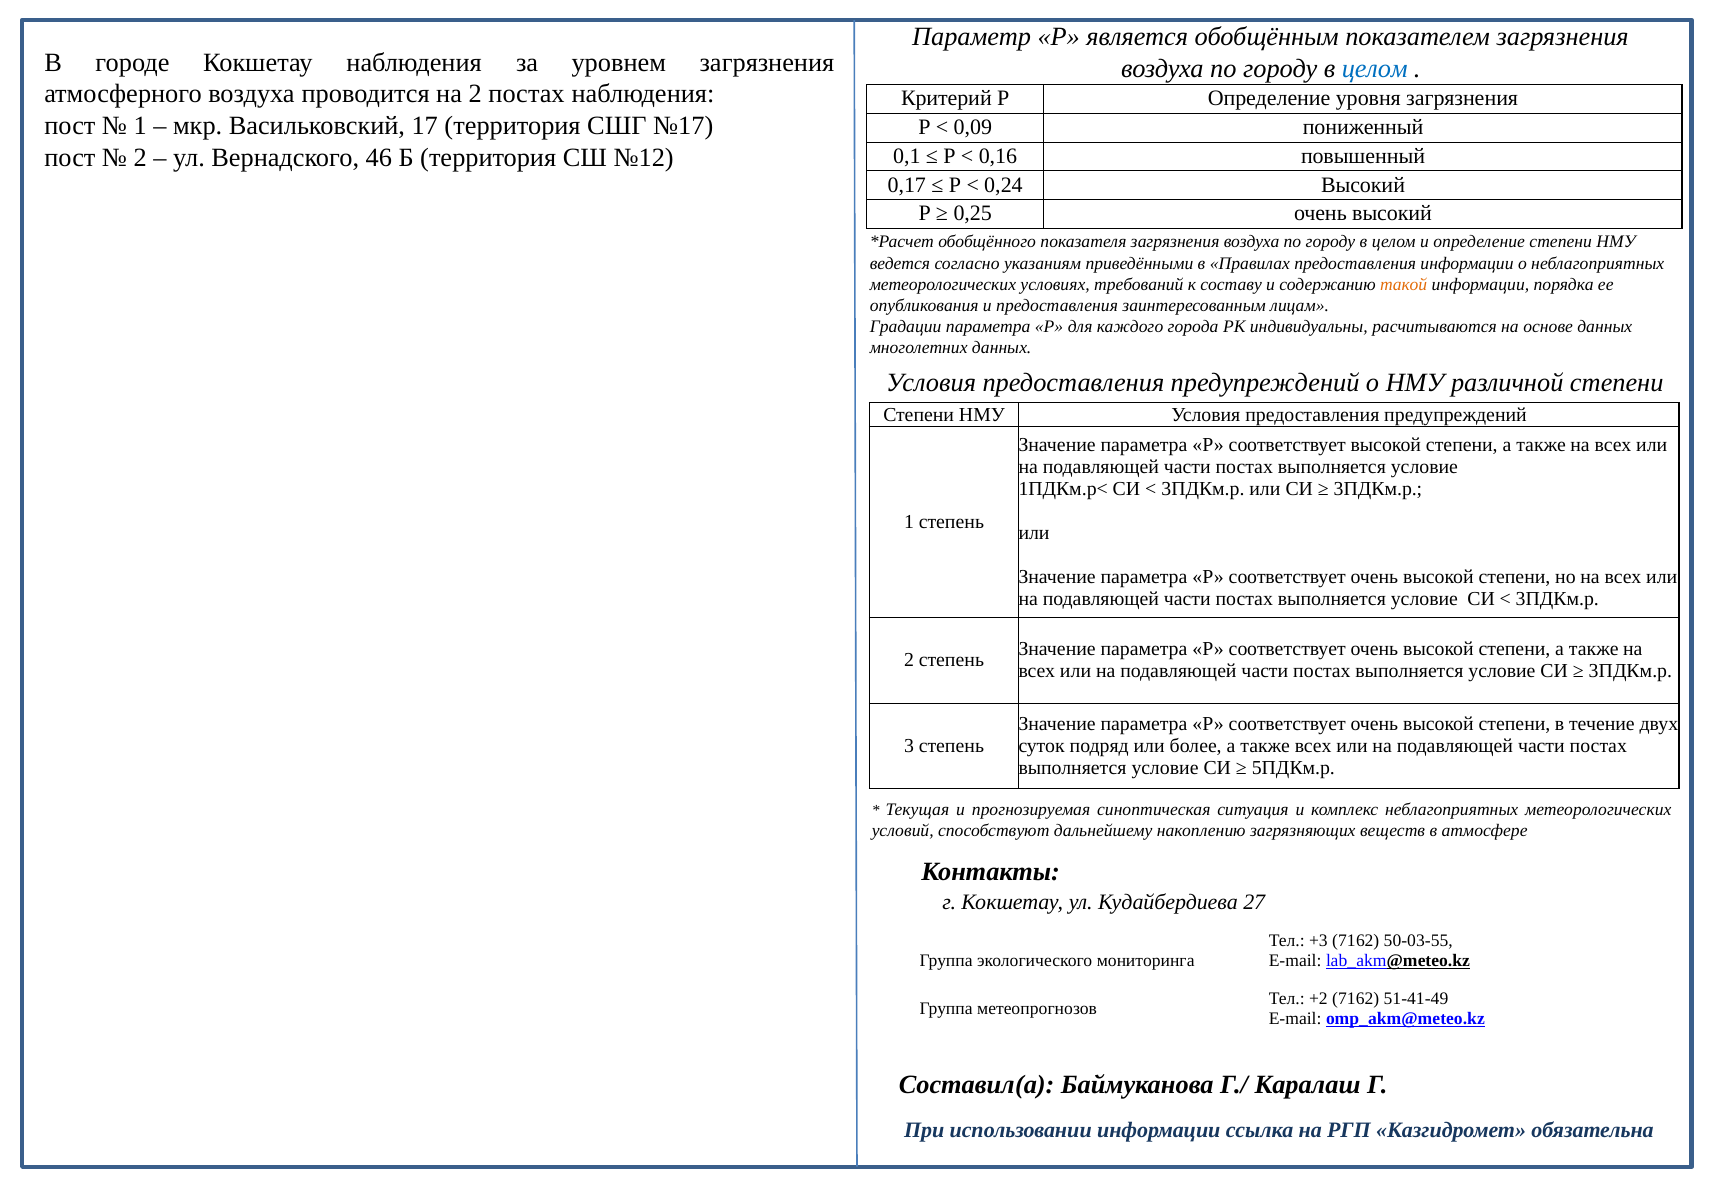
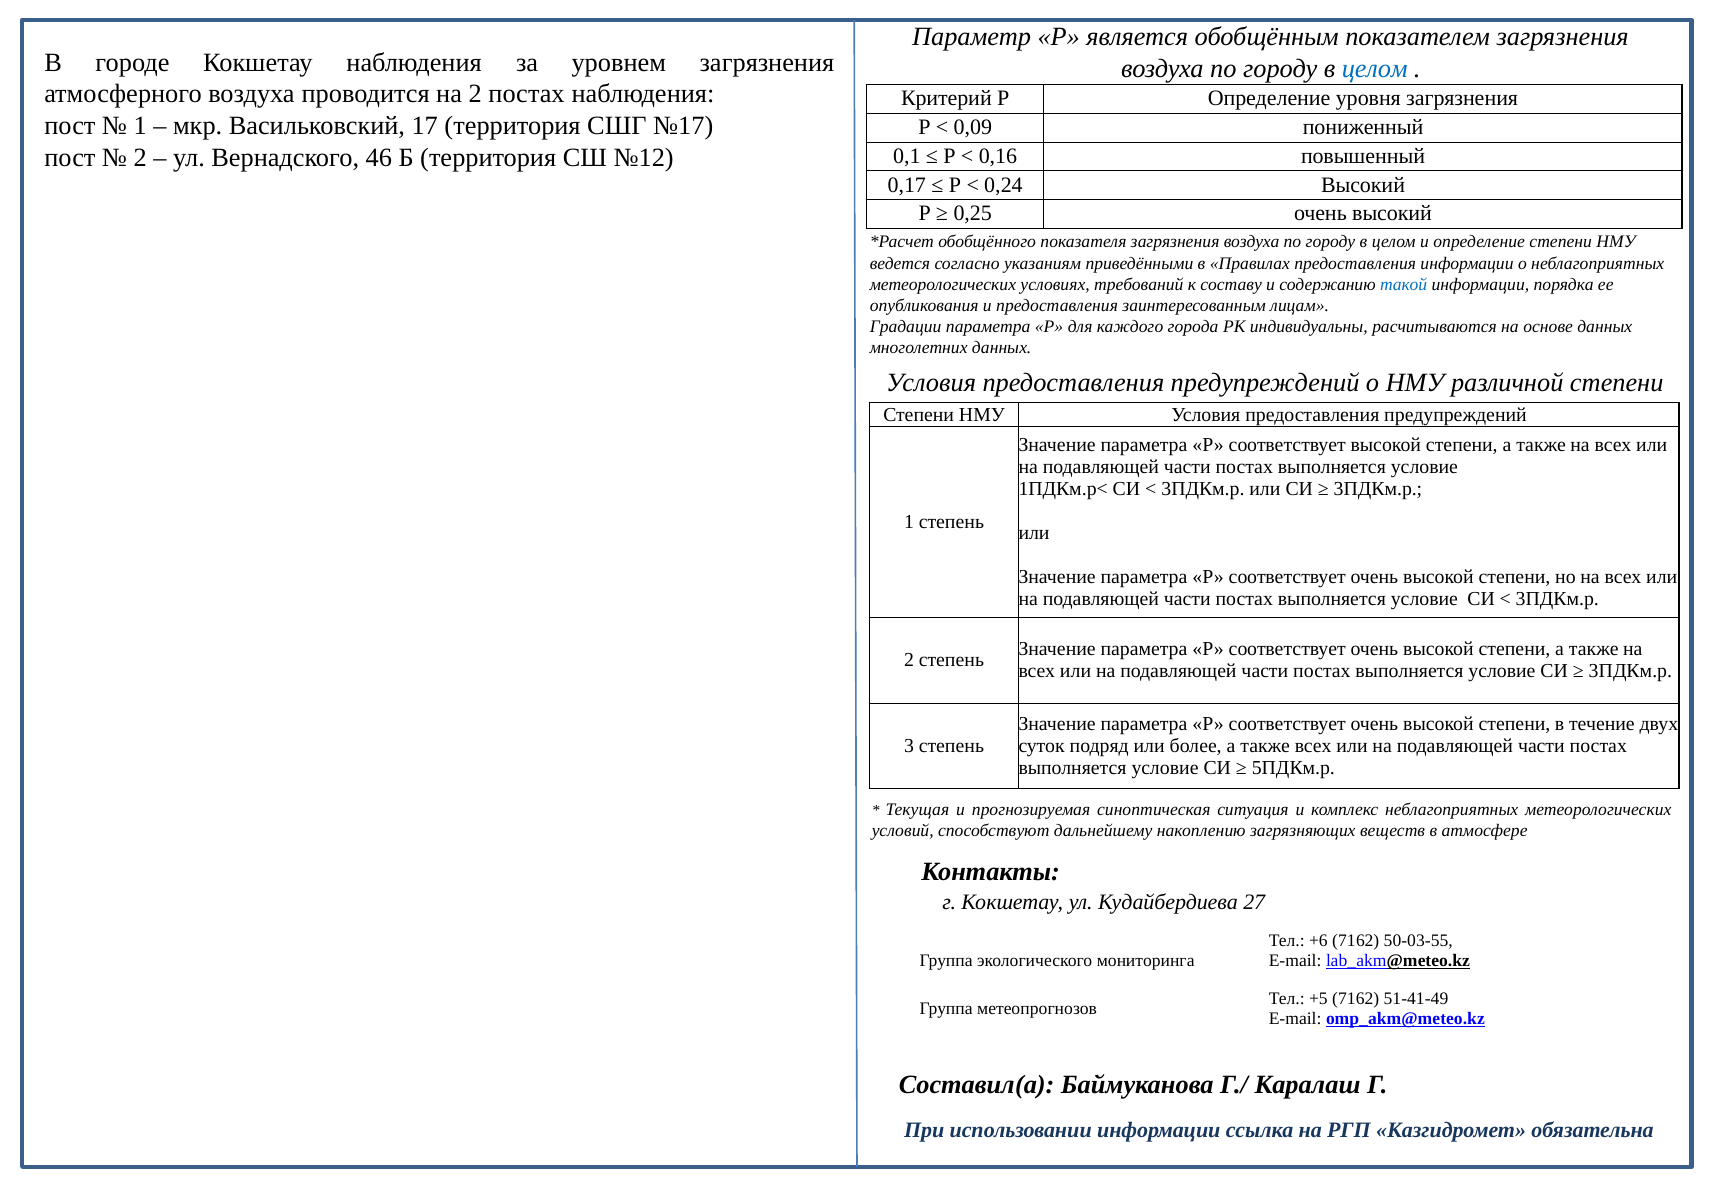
такой colour: orange -> blue (1404, 284)
+3: +3 -> +6 (1318, 940)
+2: +2 -> +5 (1318, 998)
